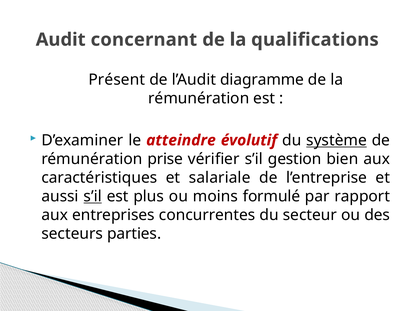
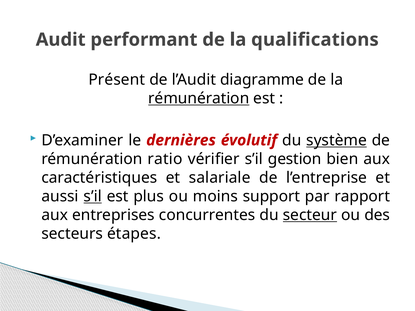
concernant: concernant -> performant (144, 40)
rémunération underline: none -> present (199, 98)
atteindre: atteindre -> dernières (181, 140)
prise: prise -> ratio (165, 159)
formulé: formulé -> support (271, 196)
secteur underline: none -> present (310, 215)
parties: parties -> étapes (134, 234)
